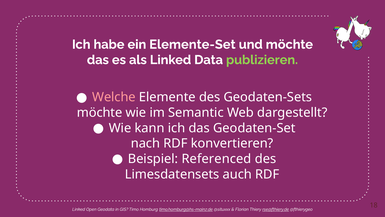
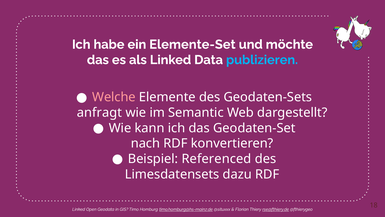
publizieren colour: light green -> light blue (262, 60)
möchte: möchte -> anfragt (99, 112)
auch: auch -> dazu (237, 174)
